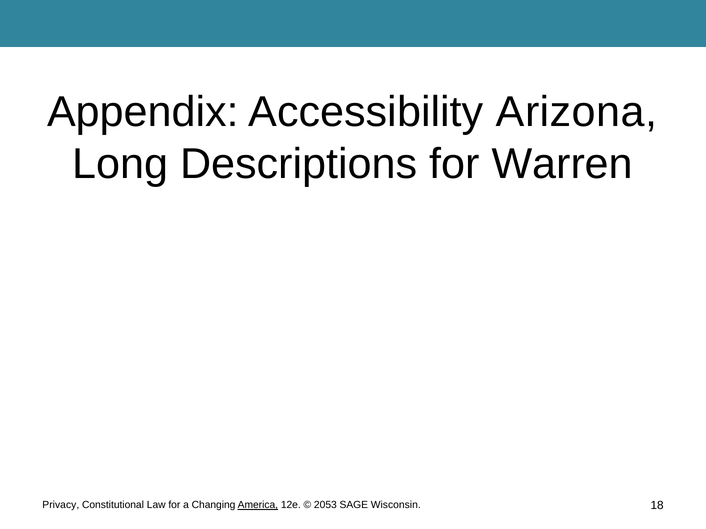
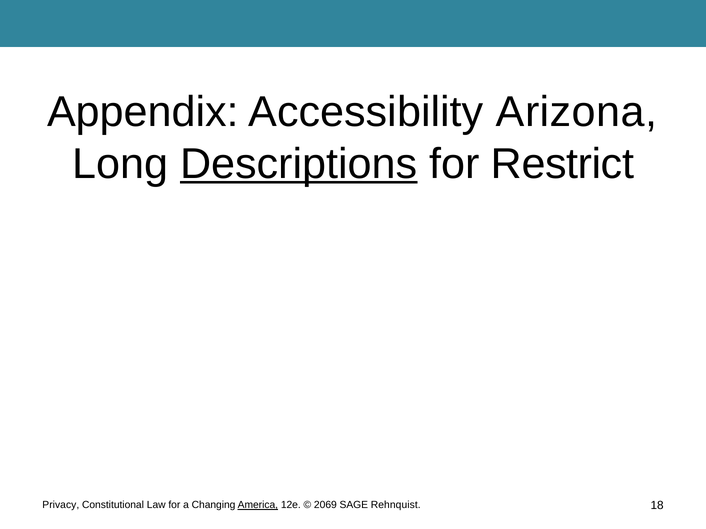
Descriptions underline: none -> present (299, 164)
Warren: Warren -> Restrict (562, 164)
2053: 2053 -> 2069 (325, 506)
Wisconsin: Wisconsin -> Rehnquist (396, 506)
